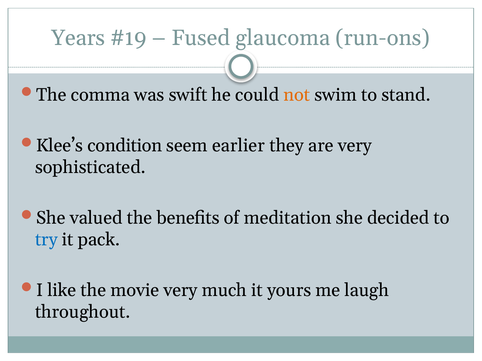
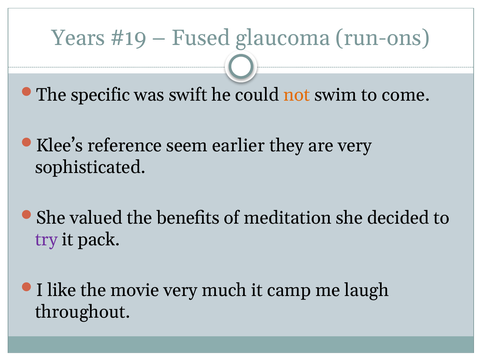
comma: comma -> specific (100, 95)
stand: stand -> come (406, 95)
condition: condition -> reference (125, 146)
try colour: blue -> purple (46, 240)
yours: yours -> camp (289, 290)
